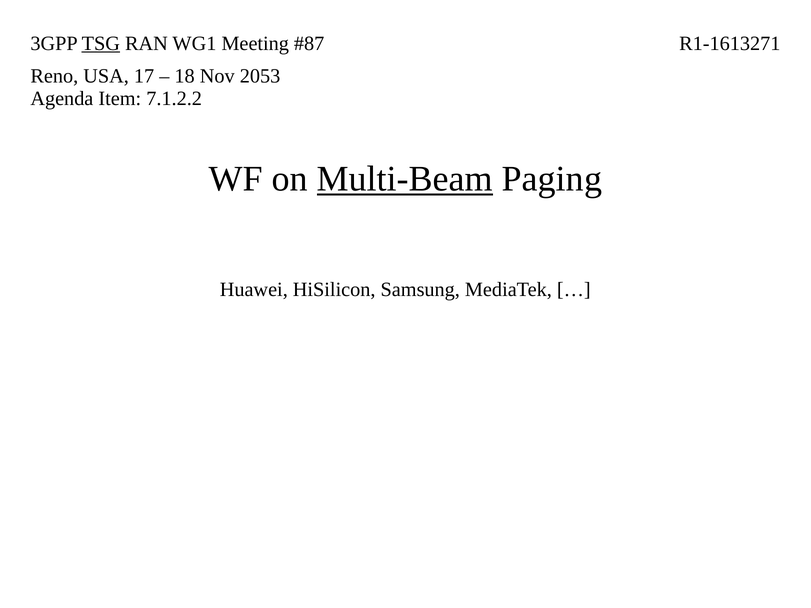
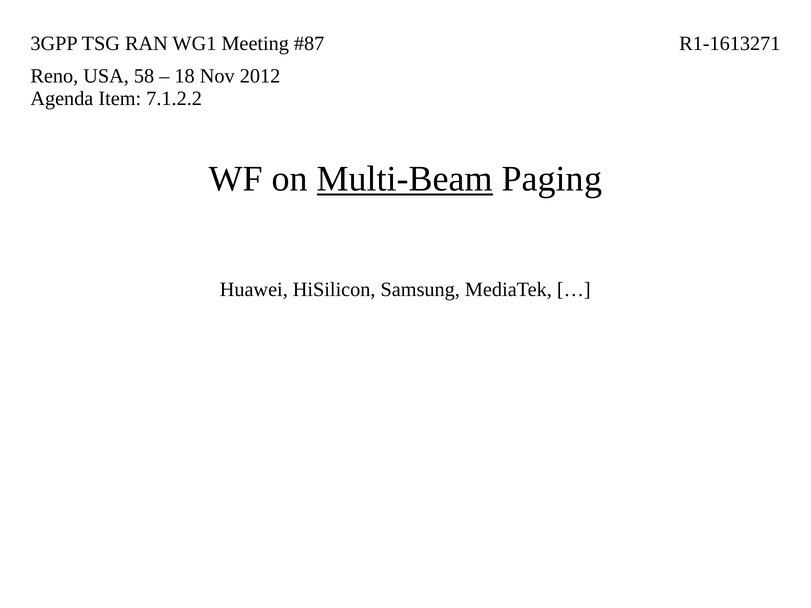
TSG underline: present -> none (101, 43)
17: 17 -> 58 (144, 76)
2053: 2053 -> 2012 (260, 76)
